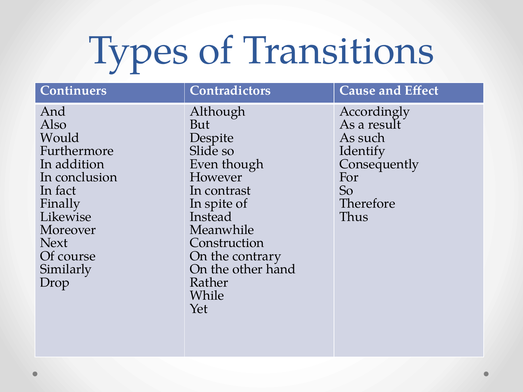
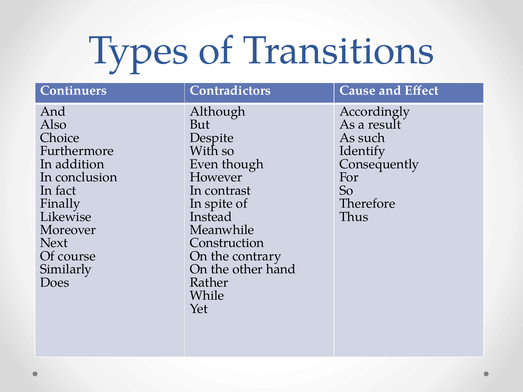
Would: Would -> Choice (60, 138)
Slide: Slide -> With (204, 151)
Drop: Drop -> Does (55, 283)
